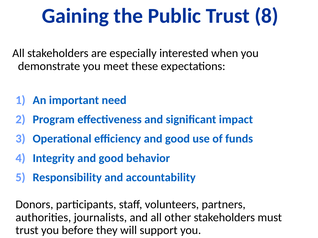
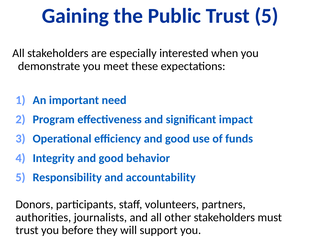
Trust 8: 8 -> 5 (266, 16)
